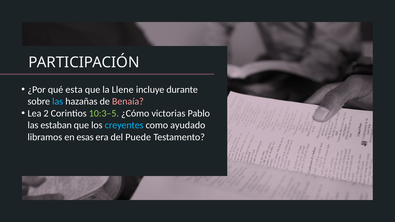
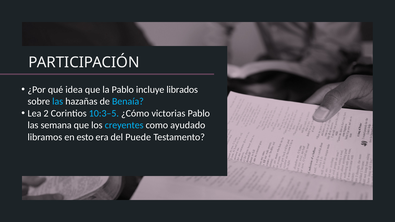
esta: esta -> idea (74, 90)
la Llene: Llene -> Pablo (123, 90)
durante: durante -> librados (182, 90)
Benaía colour: pink -> light blue (128, 102)
10:3–5 colour: light green -> light blue (104, 113)
estaban: estaban -> semana (56, 125)
esas: esas -> esto (85, 137)
